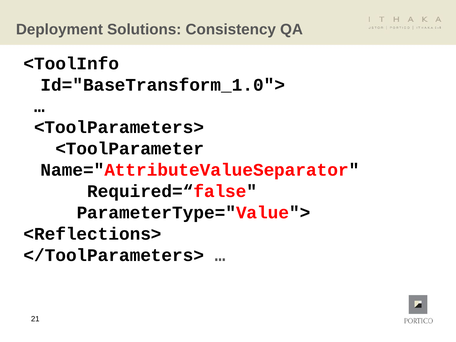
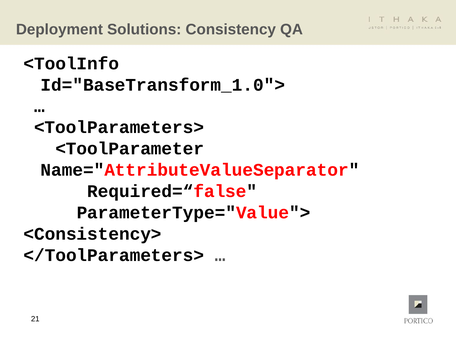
<Reflections>: <Reflections> -> <Consistency> (93, 234)
